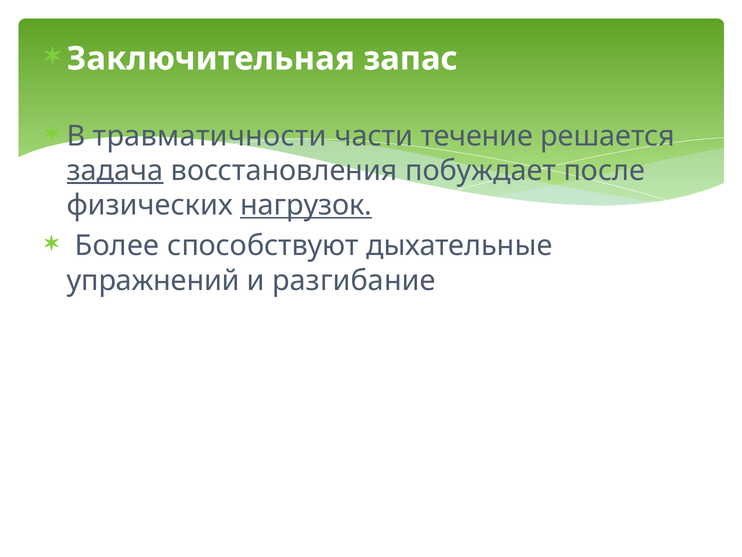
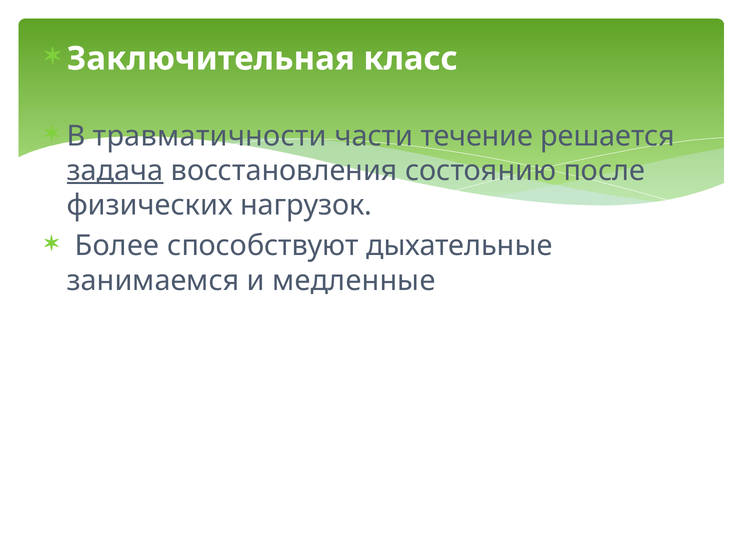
запас: запас -> класс (411, 59)
побуждает: побуждает -> состоянию (481, 171)
нагрузок underline: present -> none (306, 205)
упражнений: упражнений -> занимаемся (153, 280)
разгибание: разгибание -> медленные (354, 280)
